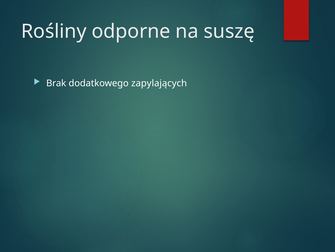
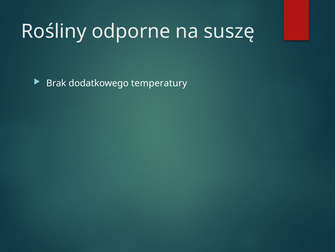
zapylających: zapylających -> temperatury (159, 83)
